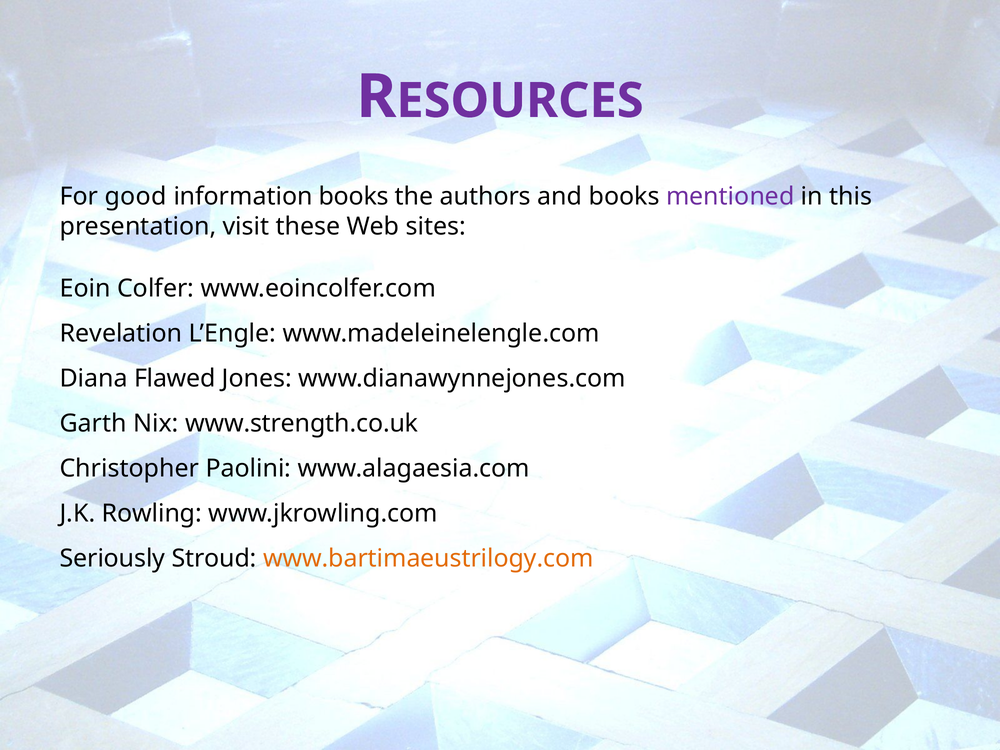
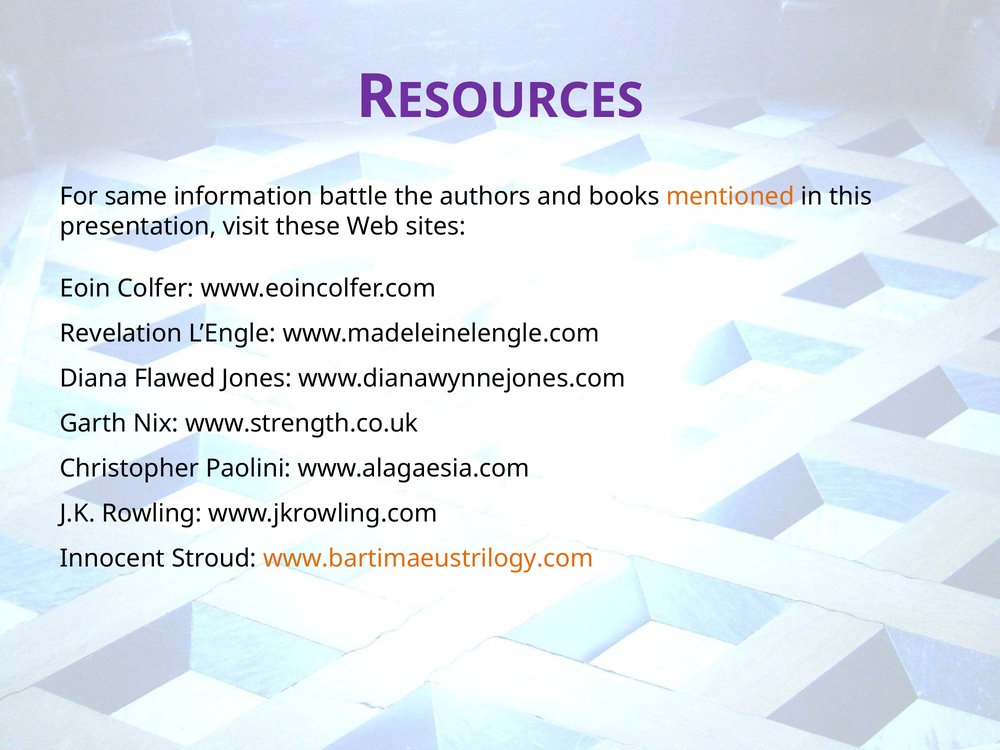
good: good -> same (136, 197)
information books: books -> battle (354, 197)
mentioned colour: purple -> orange (730, 197)
Seriously: Seriously -> Innocent (112, 558)
